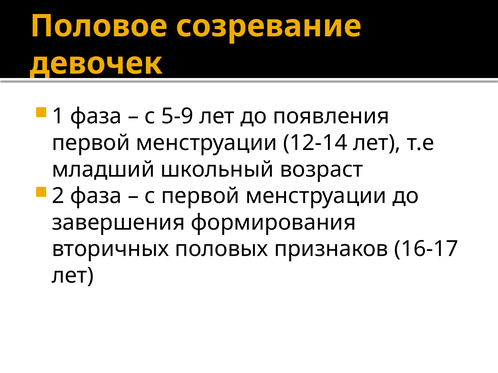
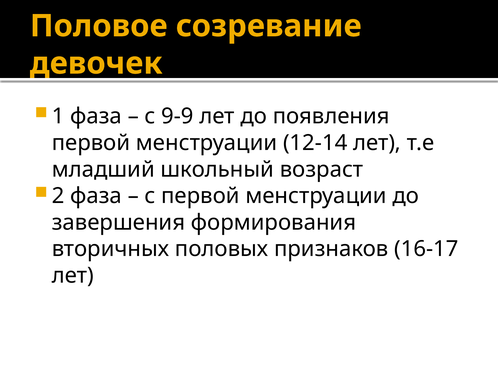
5-9: 5-9 -> 9-9 (177, 116)
